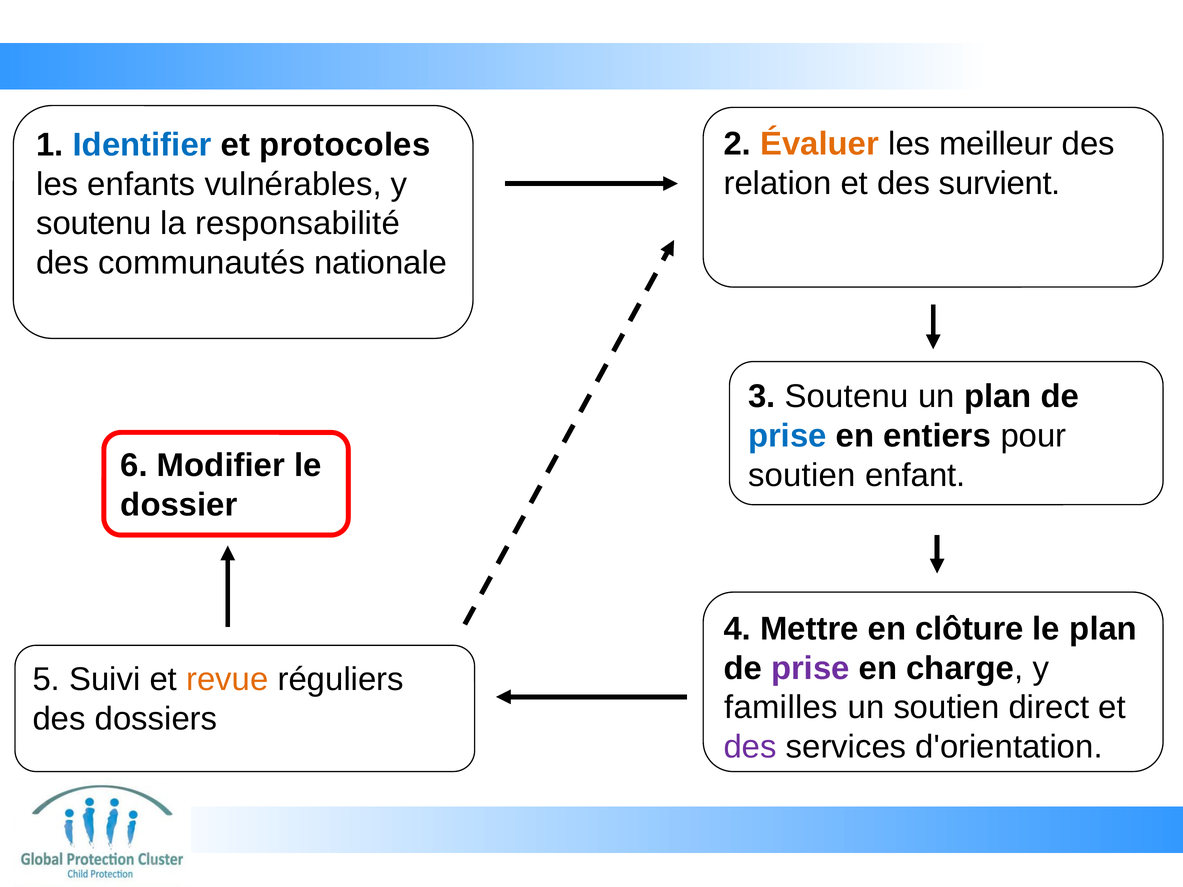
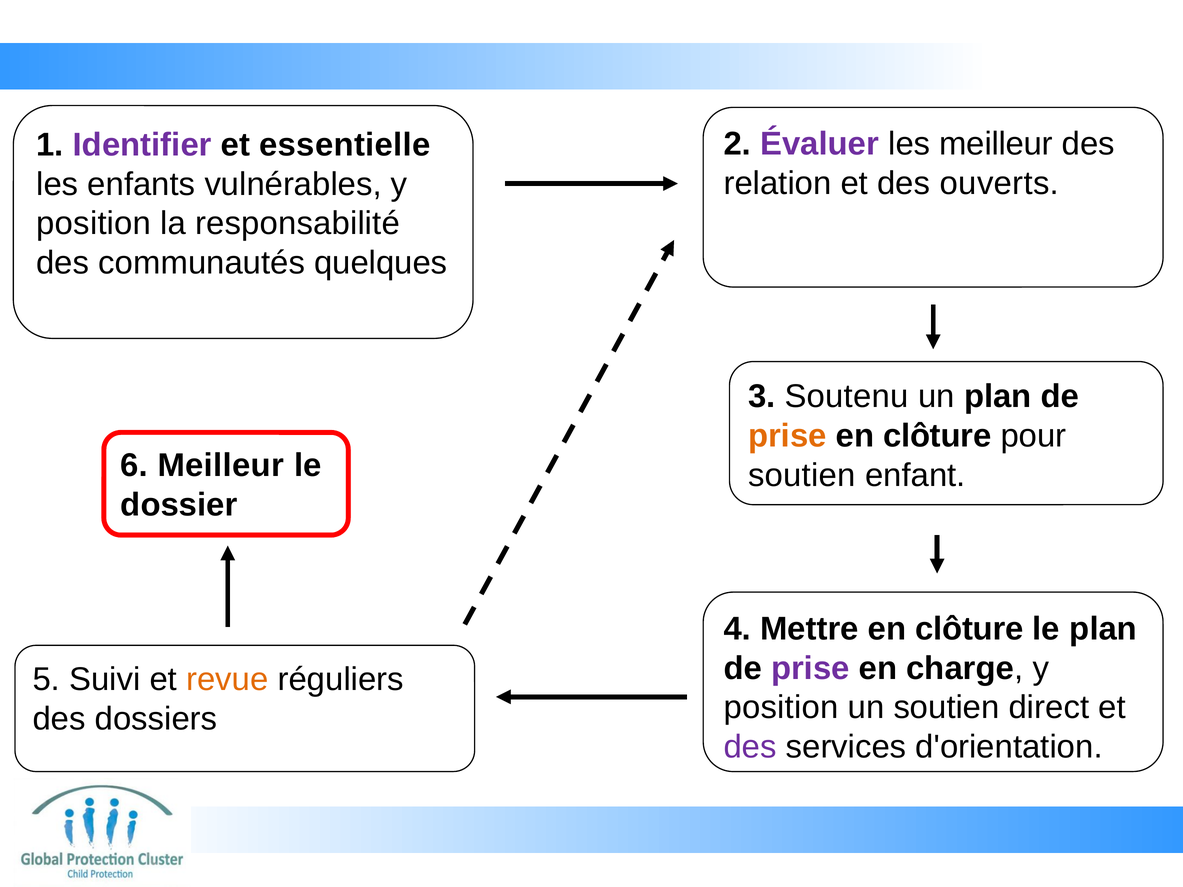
Évaluer colour: orange -> purple (820, 144)
Identifier colour: blue -> purple (142, 145)
protocoles: protocoles -> essentielle (345, 145)
survient: survient -> ouverts (999, 183)
soutenu: soutenu -> position (94, 224)
nationale: nationale -> quelques (381, 263)
prise colour: blue -> orange (787, 436)
entiers: entiers -> clôture (937, 436)
6 Modifier: Modifier -> Meilleur (221, 465)
familles: familles -> position (781, 708)
